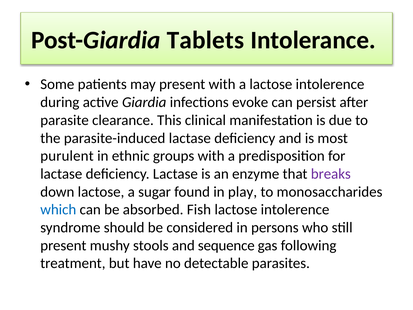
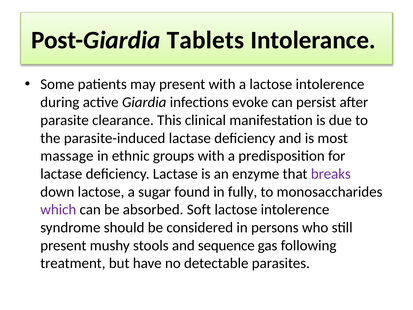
purulent: purulent -> massage (67, 156)
play: play -> fully (243, 192)
which colour: blue -> purple (58, 210)
Fish: Fish -> Soft (199, 210)
